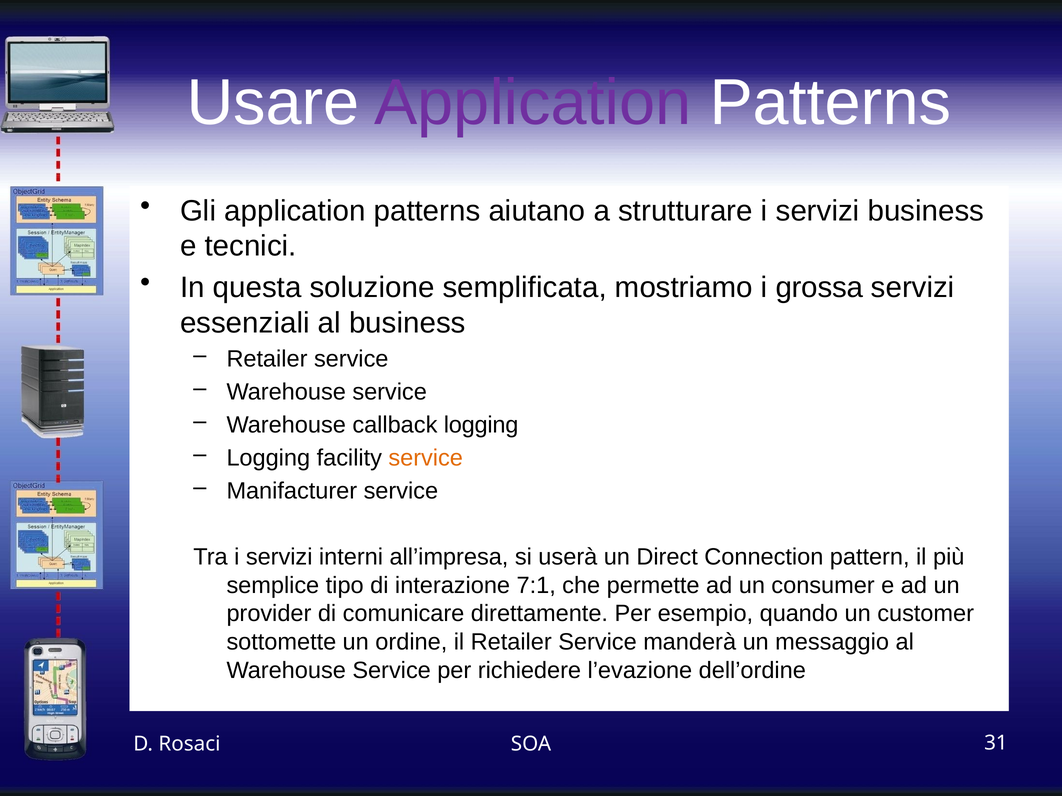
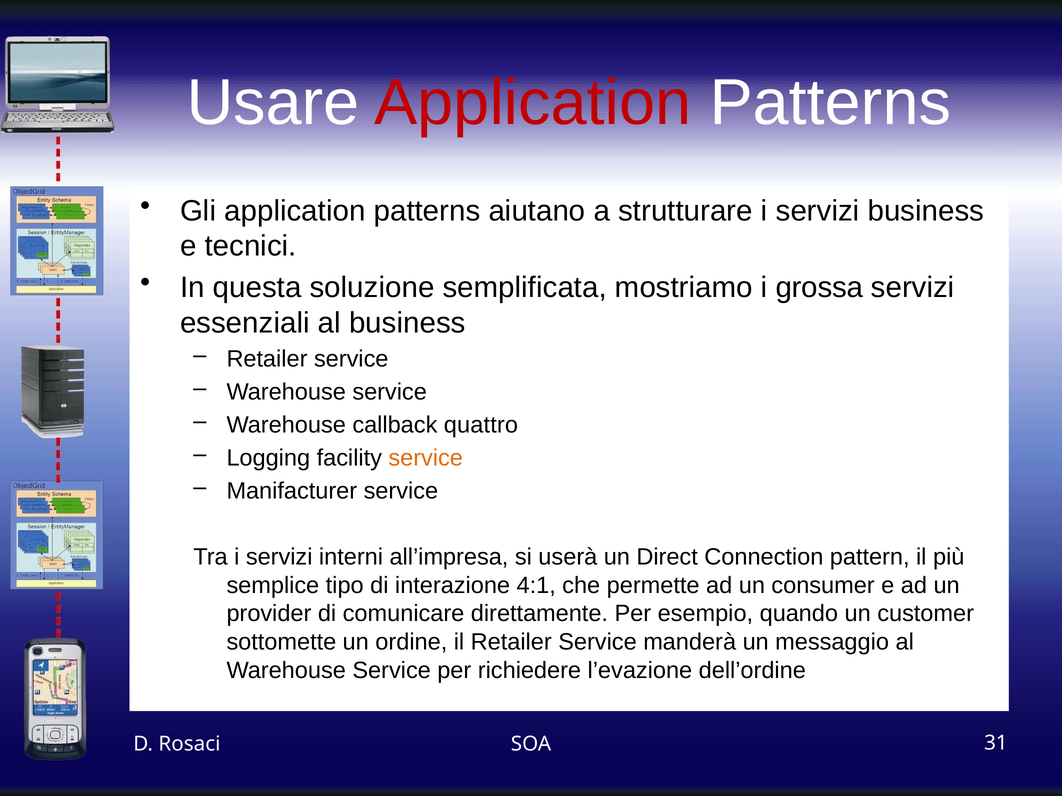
Application colour: purple -> red (533, 103)
callback logging: logging -> quattro (481, 425)
7:1: 7:1 -> 4:1 (536, 586)
